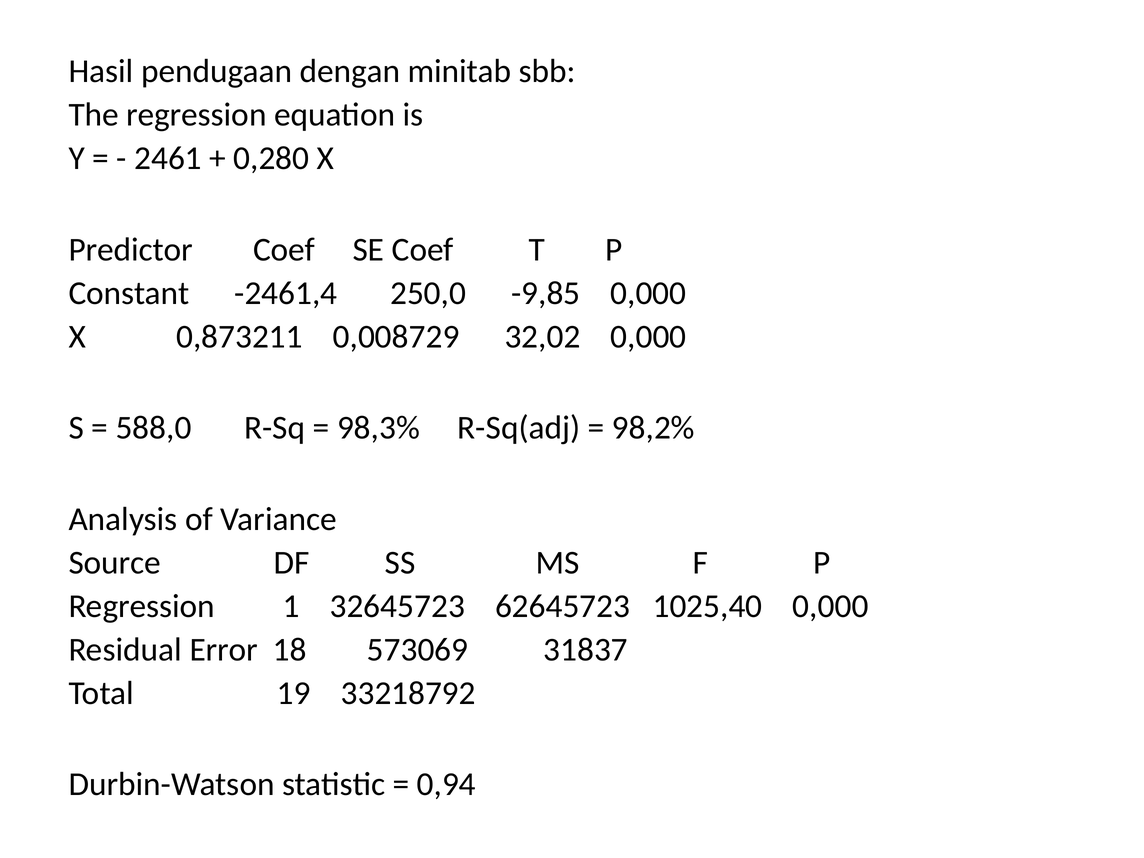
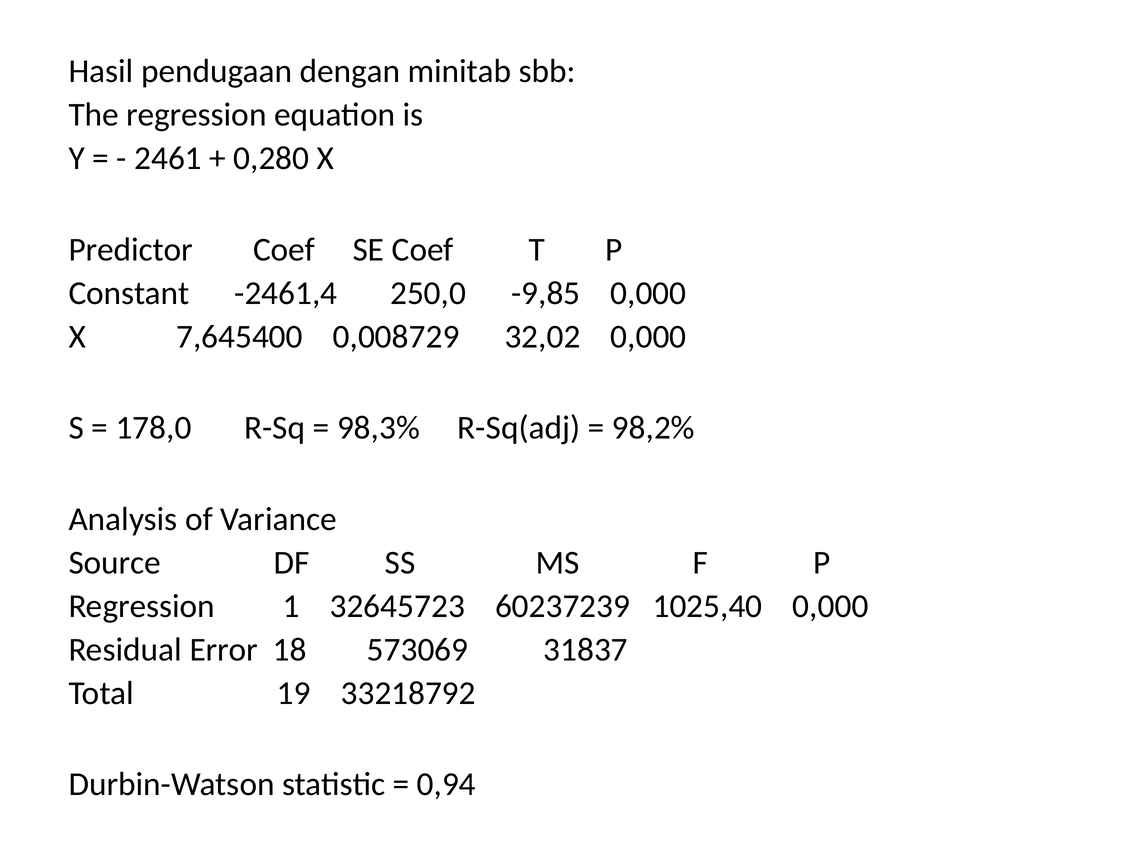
0,873211: 0,873211 -> 7,645400 (239, 337)
588,0: 588,0 -> 178,0 (153, 428)
62645723: 62645723 -> 60237239 (563, 606)
